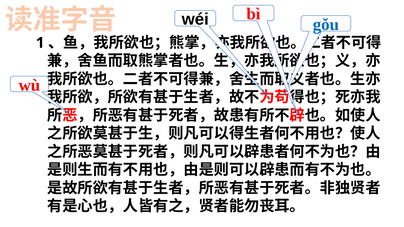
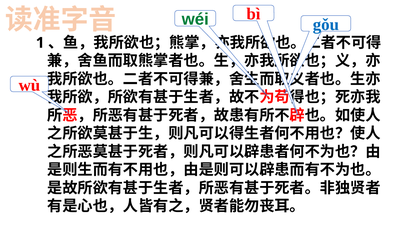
wéi colour: black -> green (195, 19)
